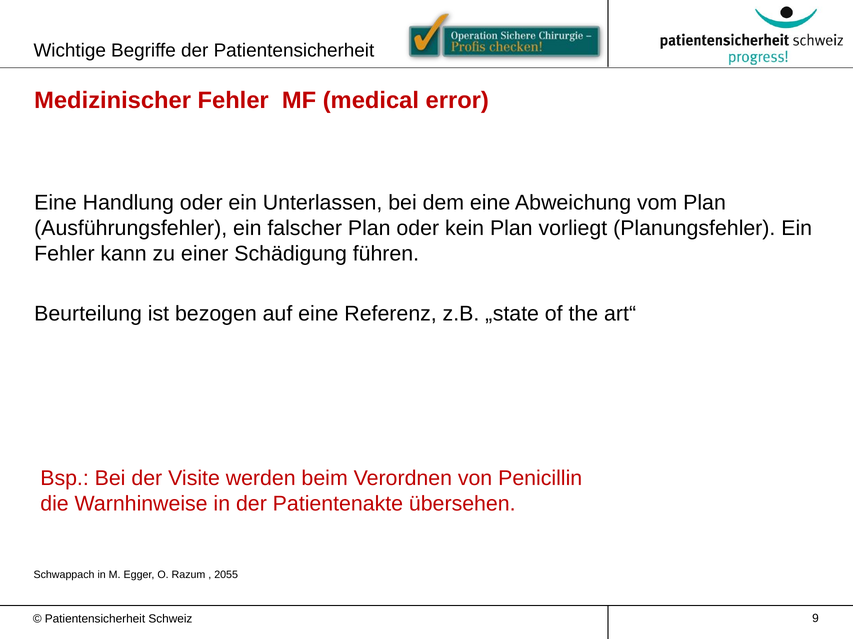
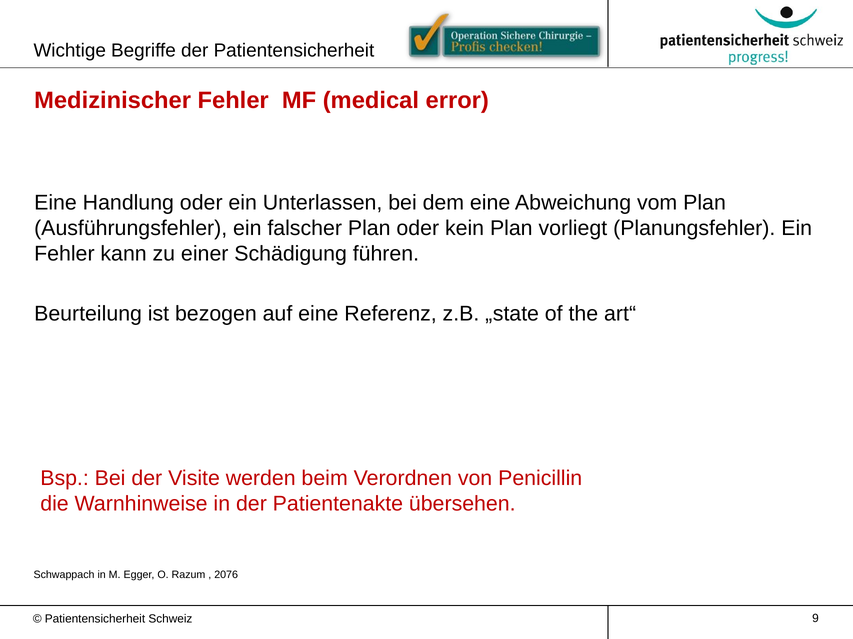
2055: 2055 -> 2076 (226, 576)
